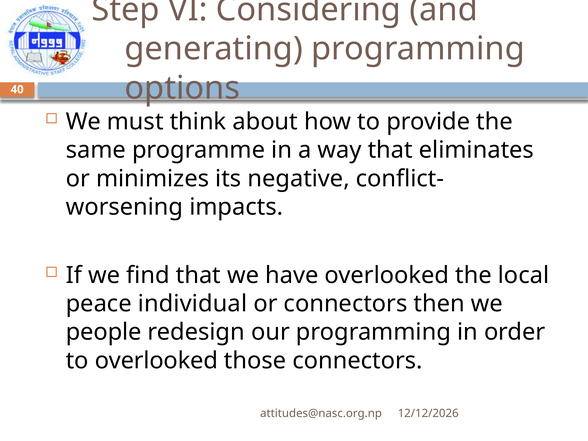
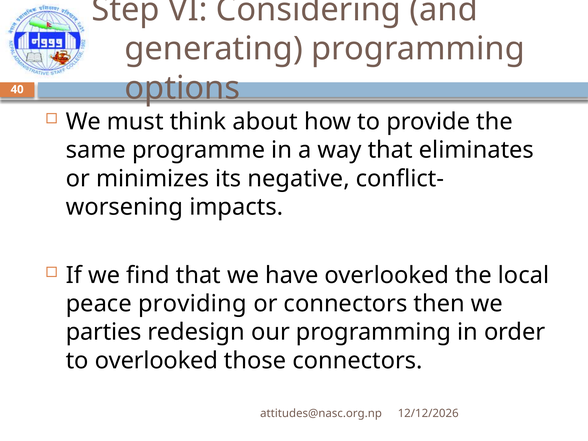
individual: individual -> providing (192, 304)
people: people -> parties (104, 332)
